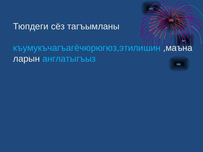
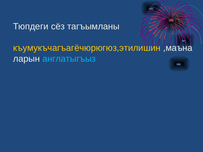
къумукъчагъагёчюрюгюз,этилишин colour: light blue -> yellow (87, 48)
